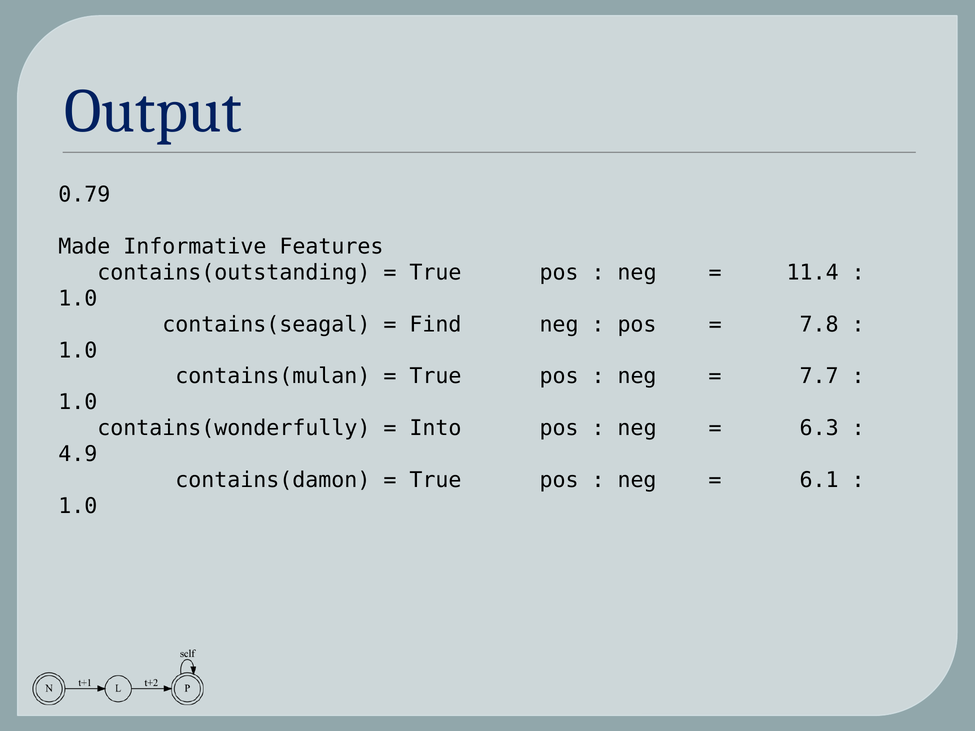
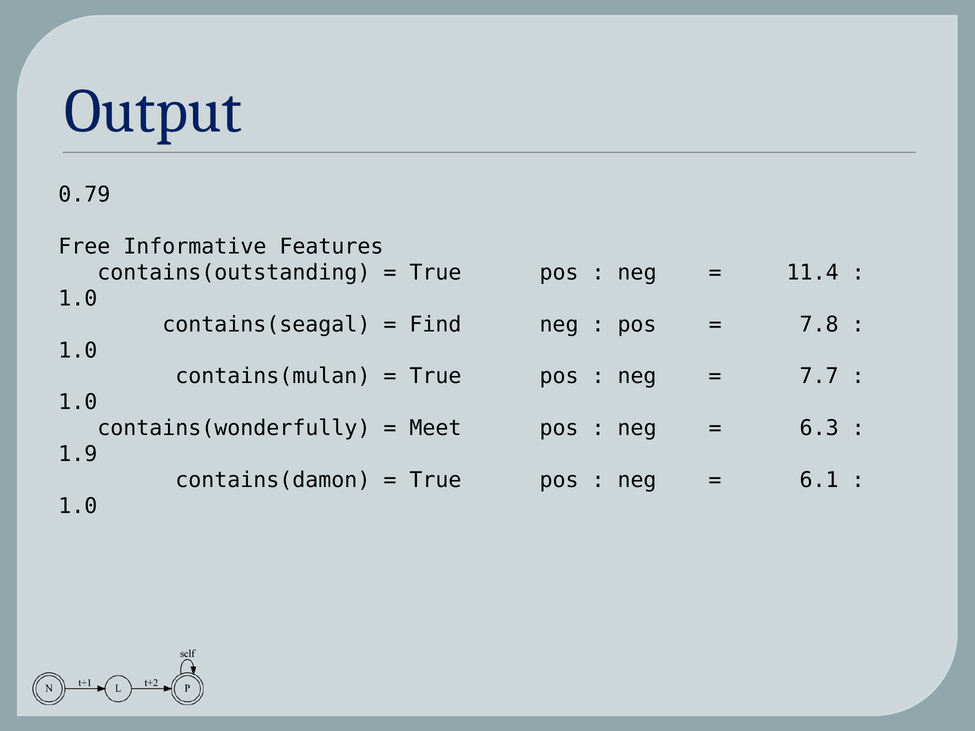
Made: Made -> Free (84, 247)
Into: Into -> Meet (435, 428)
4.9: 4.9 -> 1.9 (78, 454)
